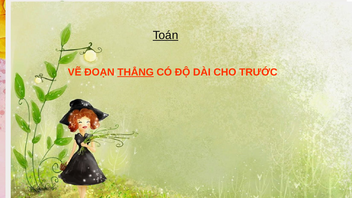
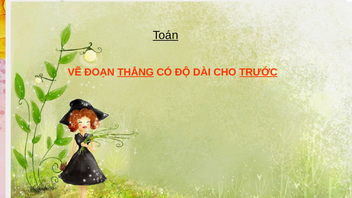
TRƯỚC underline: none -> present (258, 72)
